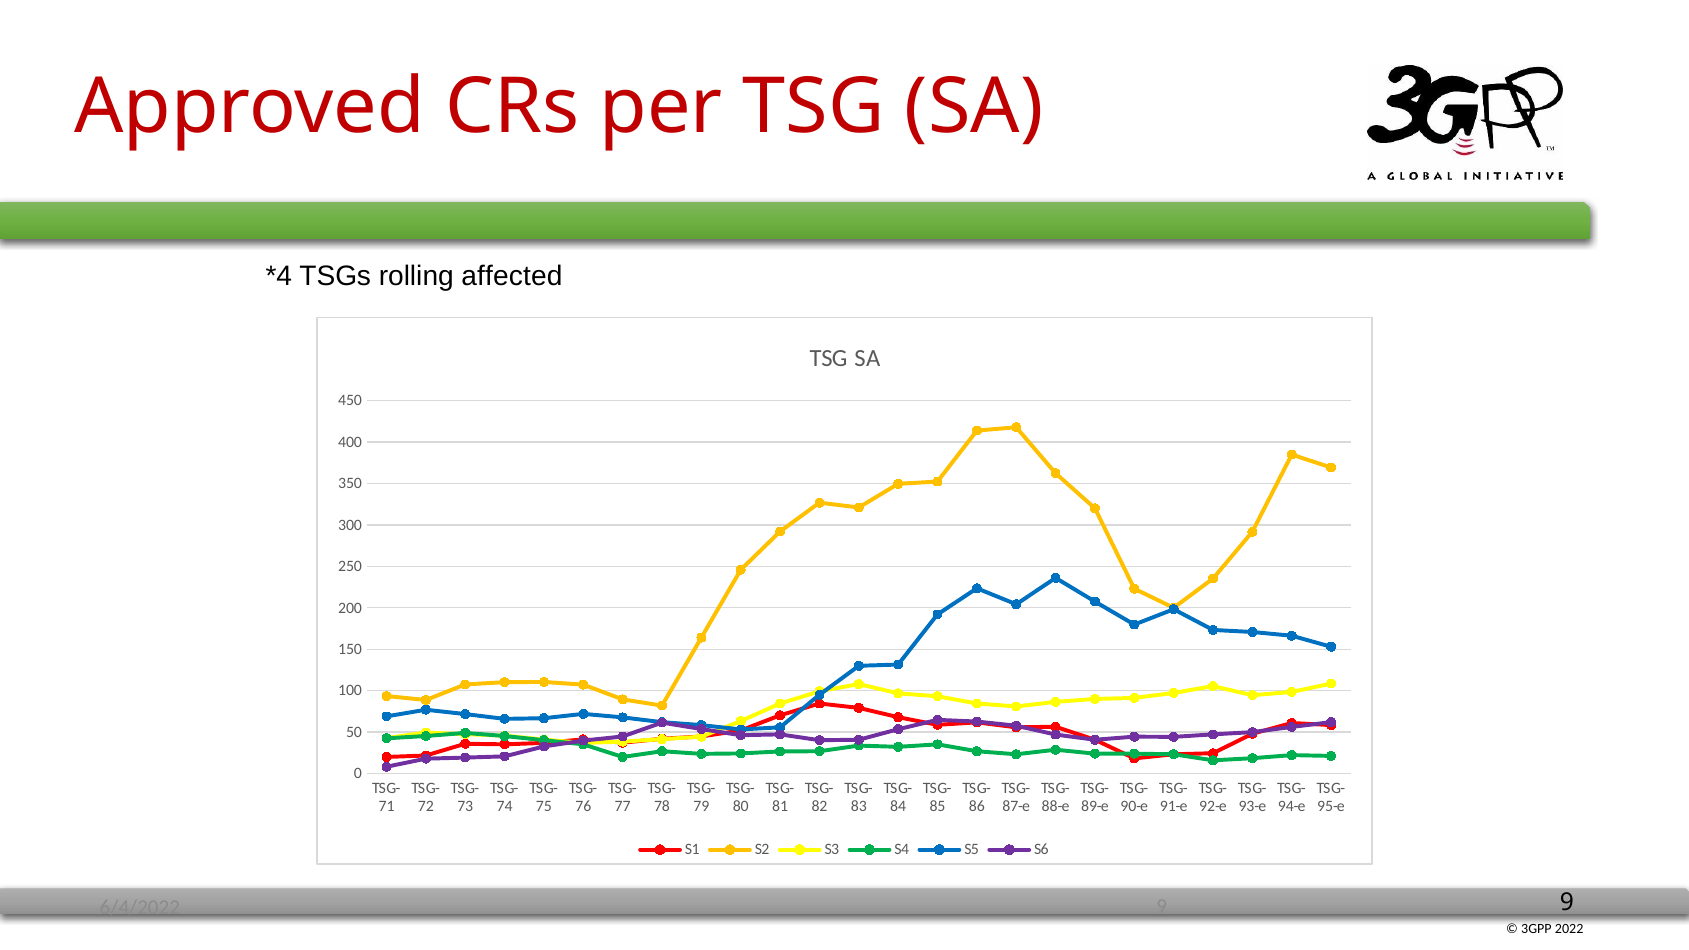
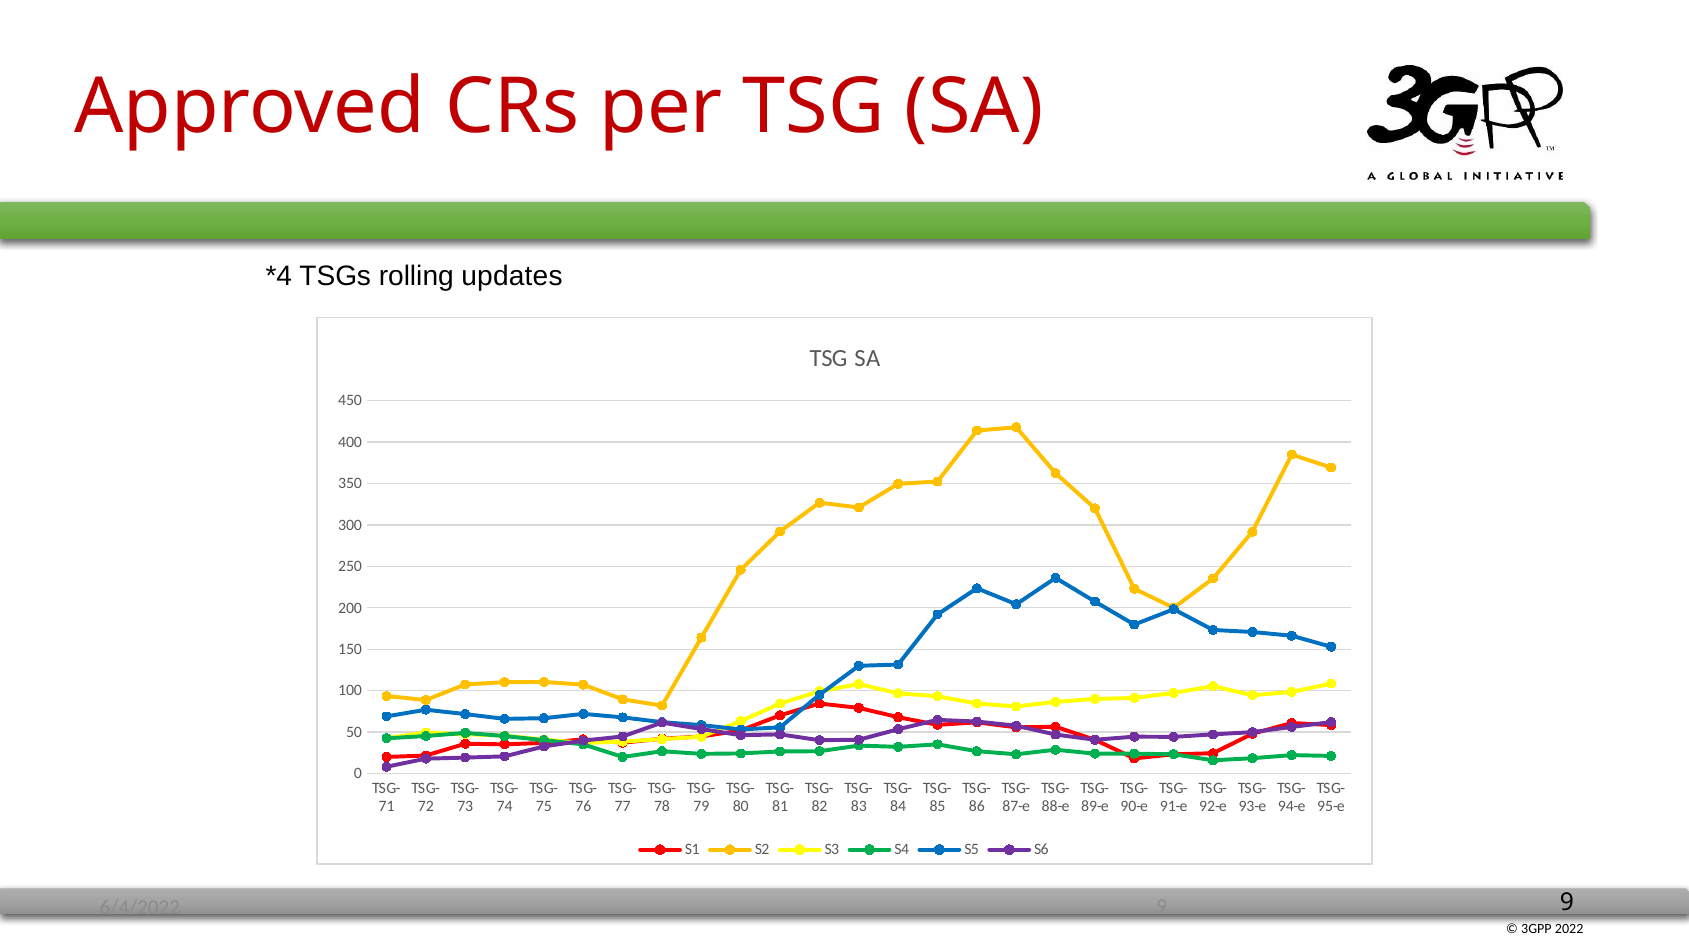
affected: affected -> updates (512, 276)
